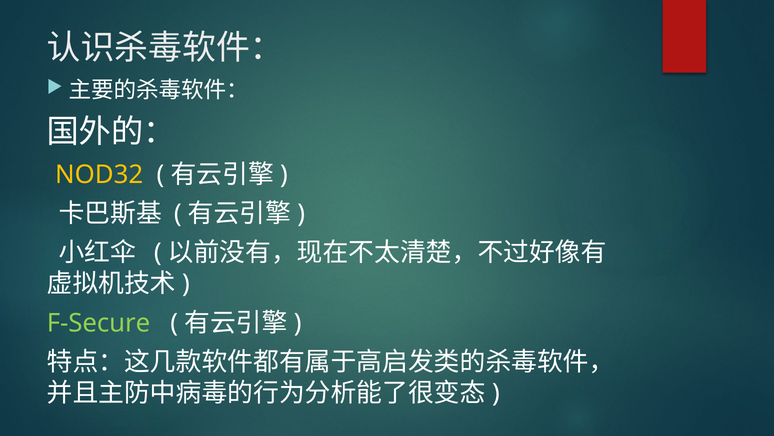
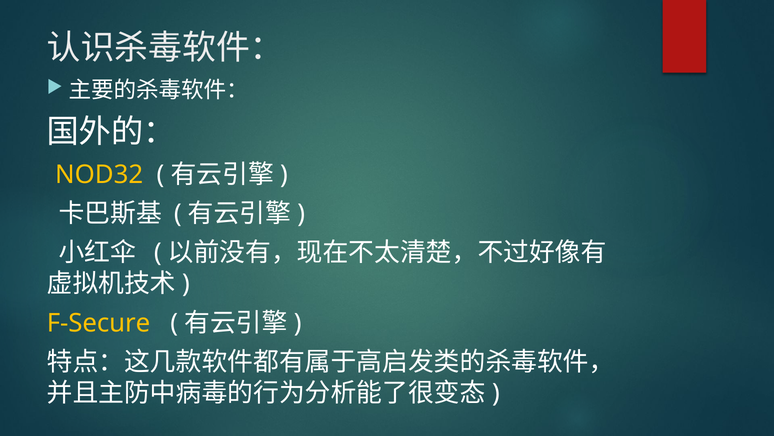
F-Secure colour: light green -> yellow (98, 323)
